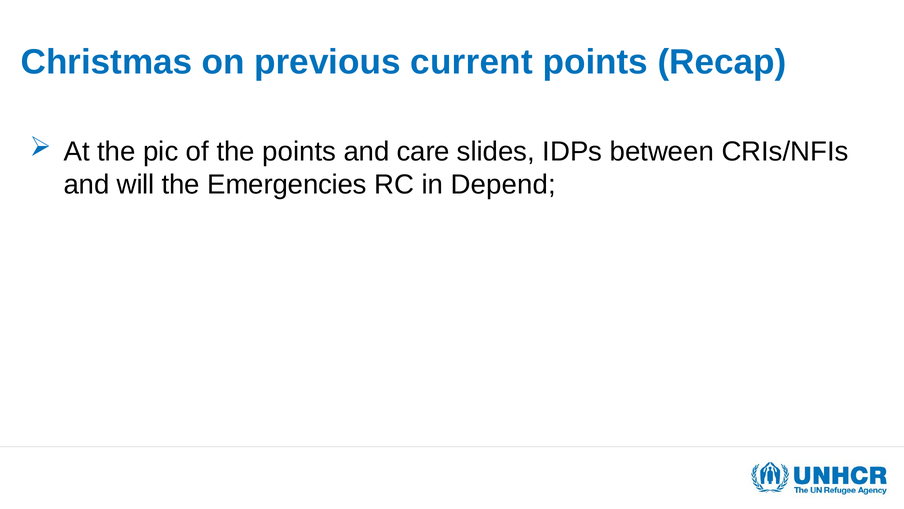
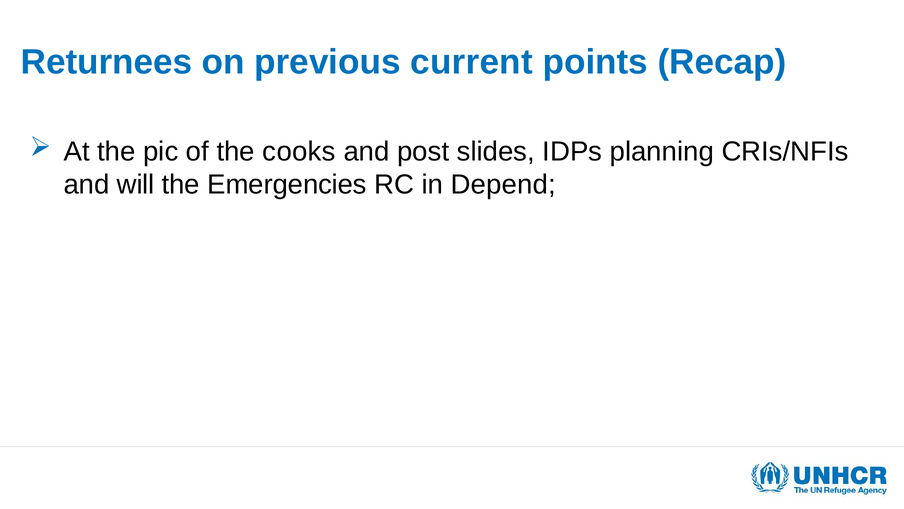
Christmas: Christmas -> Returnees (106, 62)
the points: points -> cooks (299, 151)
care: care -> post (423, 151)
between: between -> planning (662, 151)
